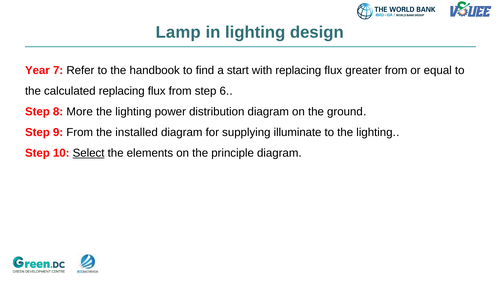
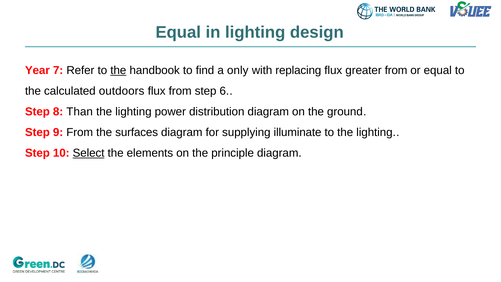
Lamp: Lamp -> Equal (178, 32)
the underline: none -> present (118, 70)
start: start -> only (238, 70)
calculated replacing: replacing -> outdoors (122, 91)
More: More -> Than (80, 112)
installed: installed -> surfaces (137, 132)
